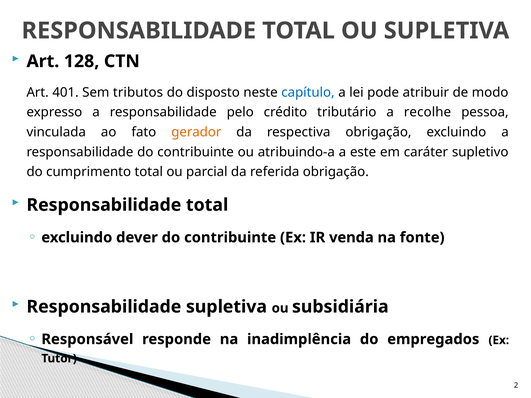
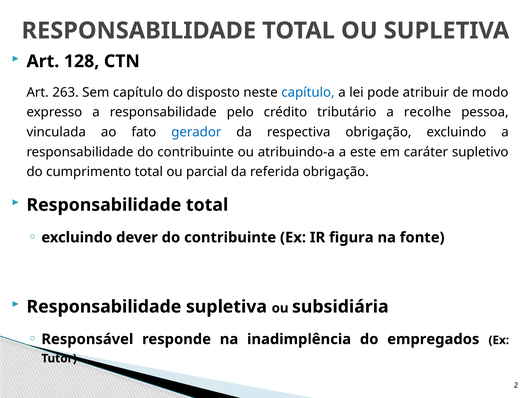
401: 401 -> 263 (66, 92)
Sem tributos: tributos -> capítulo (138, 92)
gerador colour: orange -> blue (196, 132)
venda: venda -> figura (351, 238)
